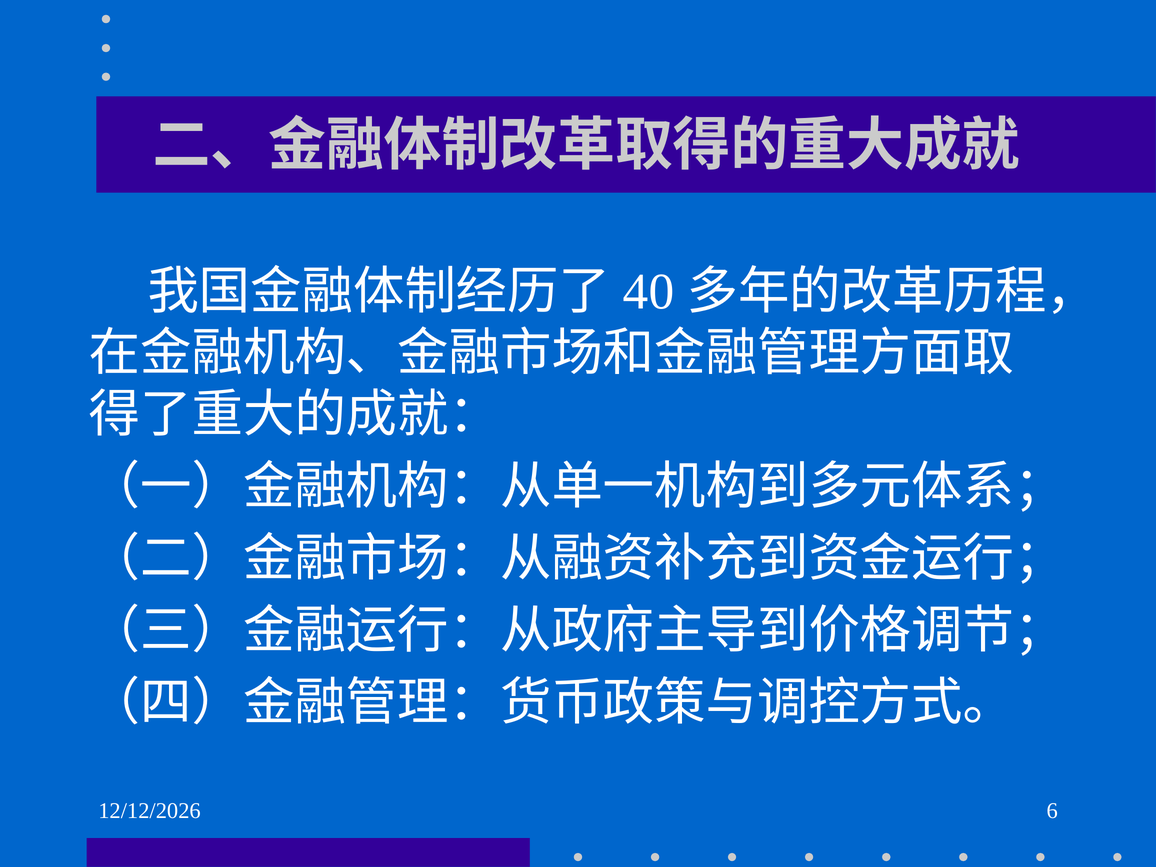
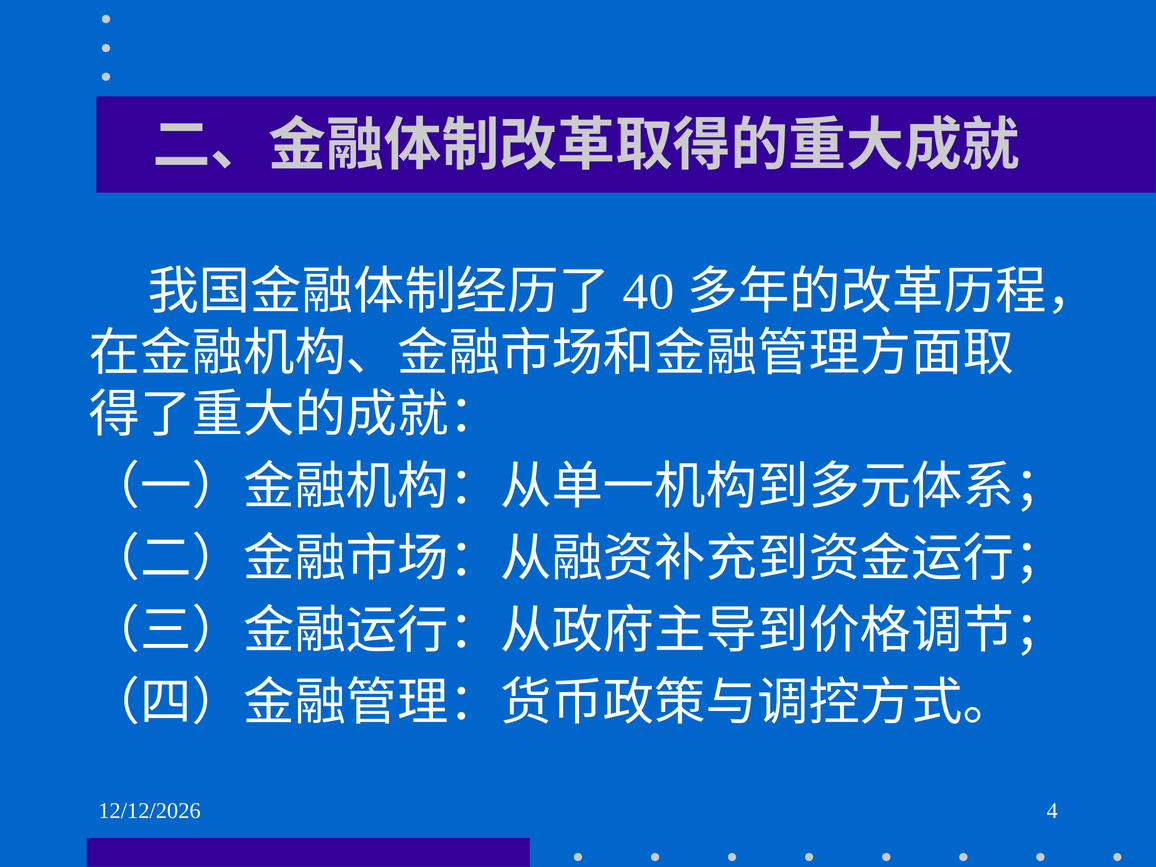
6: 6 -> 4 (1052, 811)
